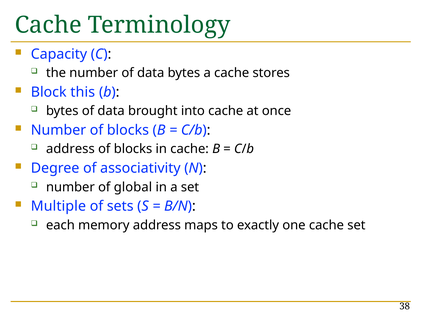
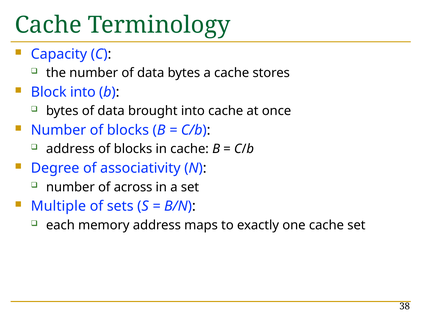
Block this: this -> into (83, 92)
global: global -> across (133, 187)
